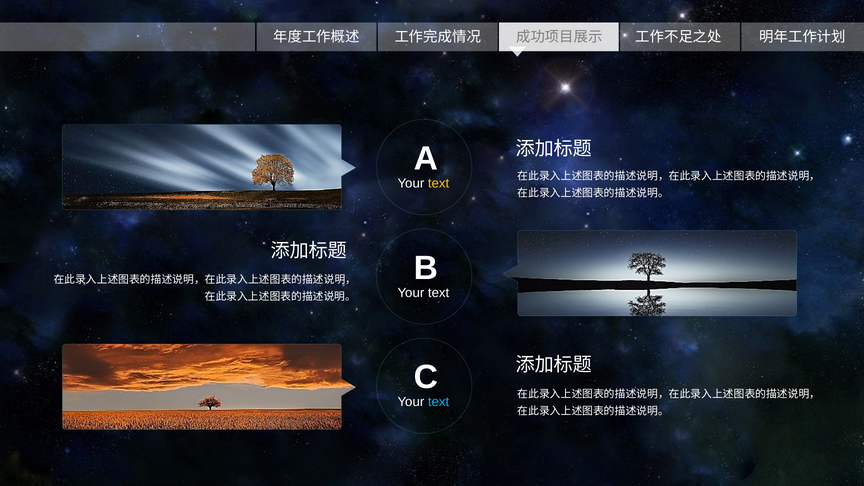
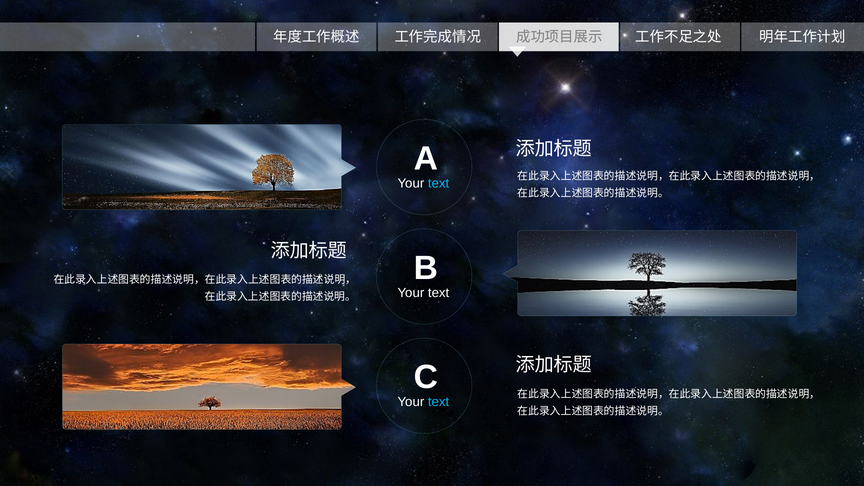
text colour: yellow -> light blue (439, 183)
